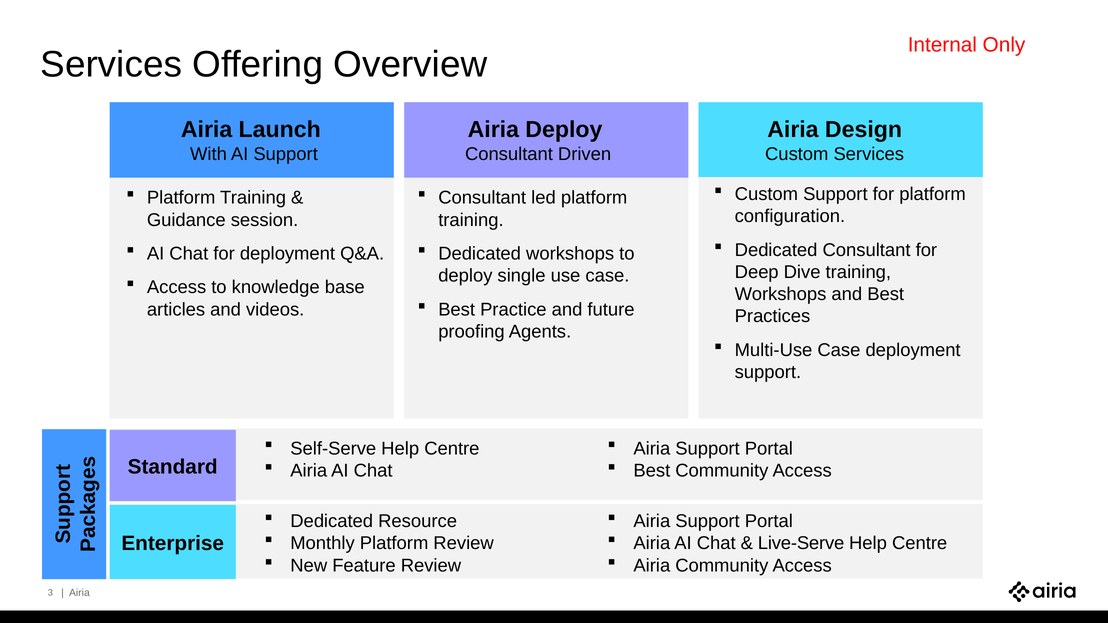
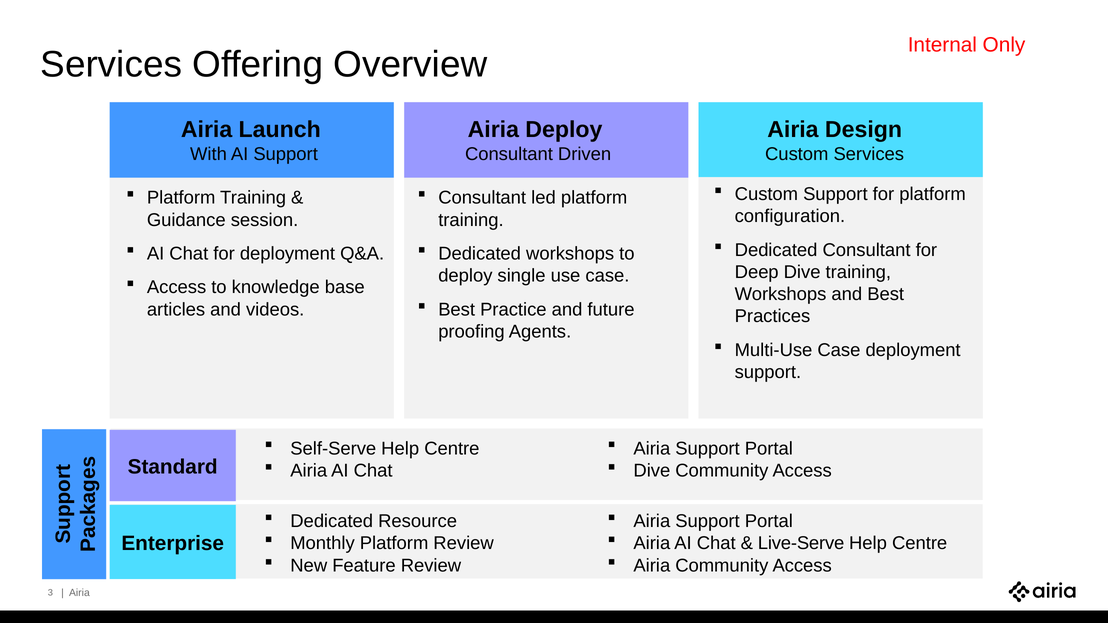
Best: Best -> Dive (652, 471)
